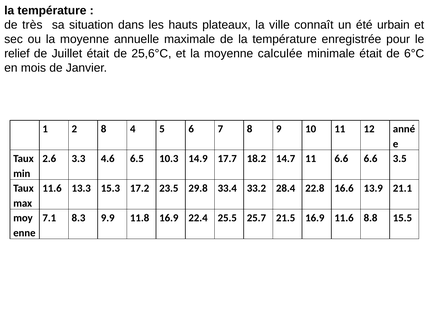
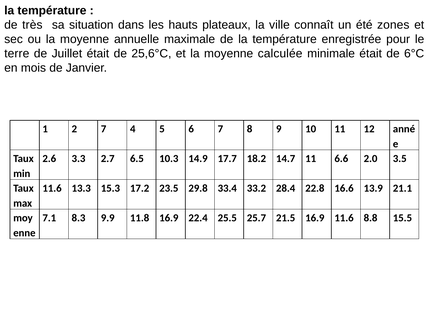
urbain: urbain -> zones (393, 25)
relief: relief -> terre (17, 53)
2 8: 8 -> 7 (104, 129)
4.6: 4.6 -> 2.7 (108, 158)
6.6 6.6: 6.6 -> 2.0 (371, 158)
